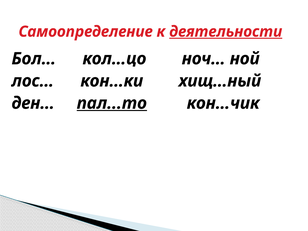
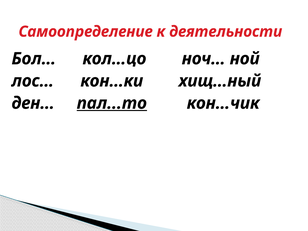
деятельности underline: present -> none (226, 32)
